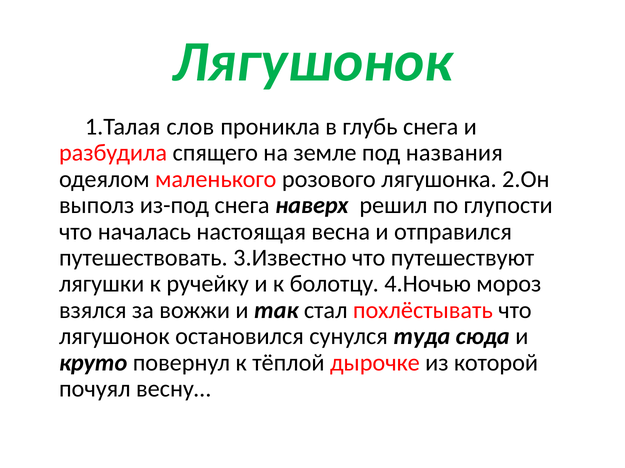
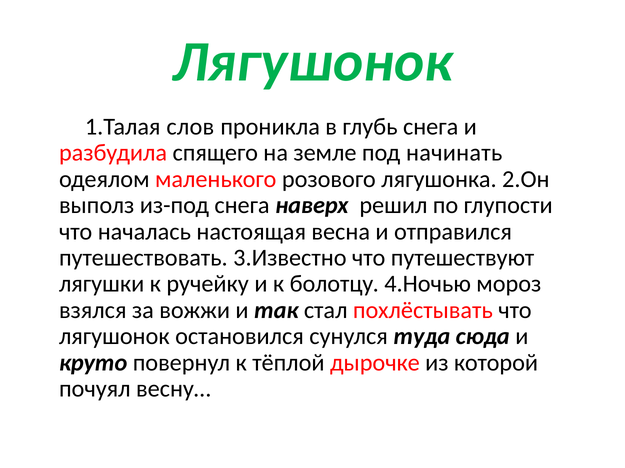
названия: названия -> начинать (454, 153)
